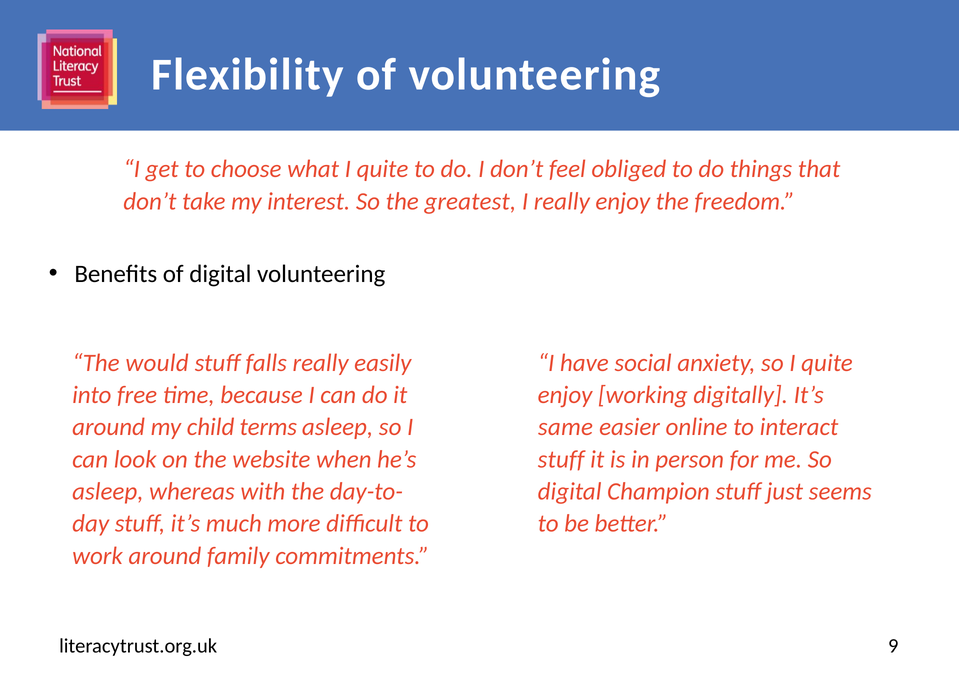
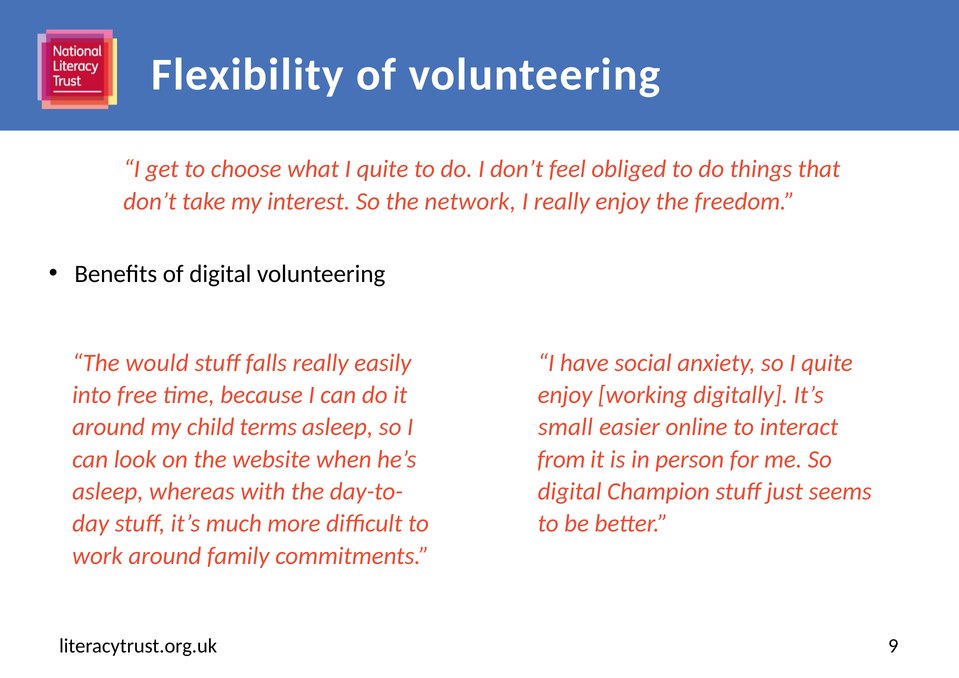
greatest: greatest -> network (470, 201)
same: same -> small (565, 427)
stuff: stuff -> from (561, 459)
